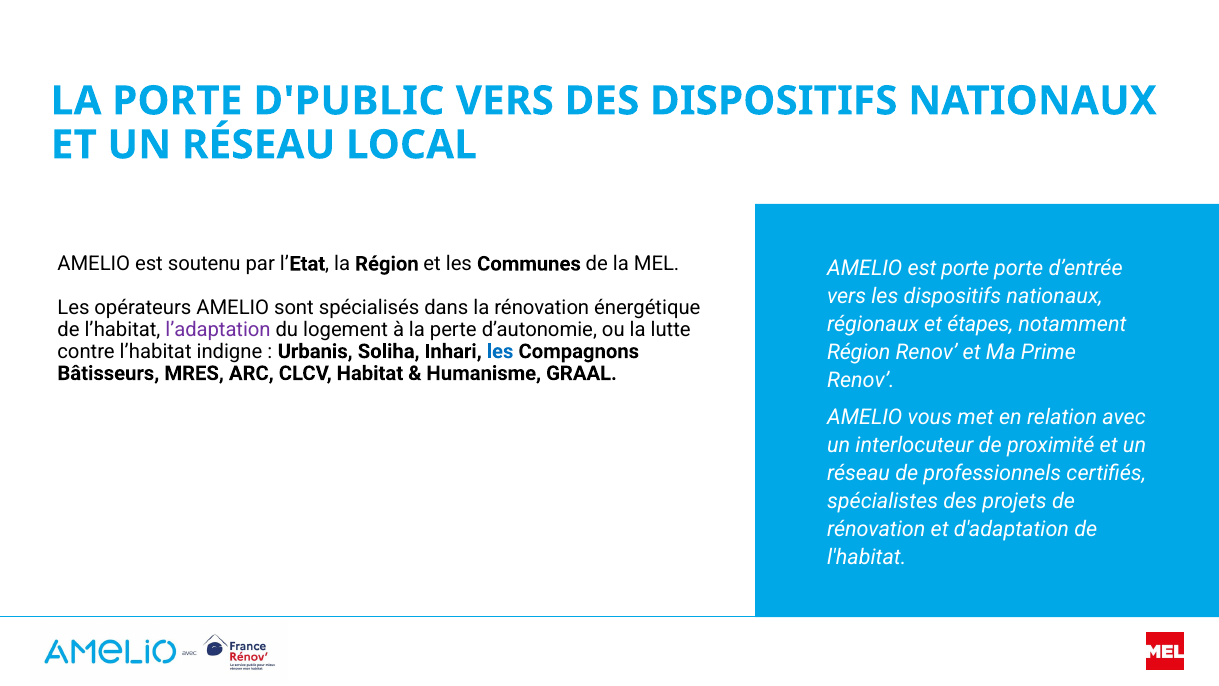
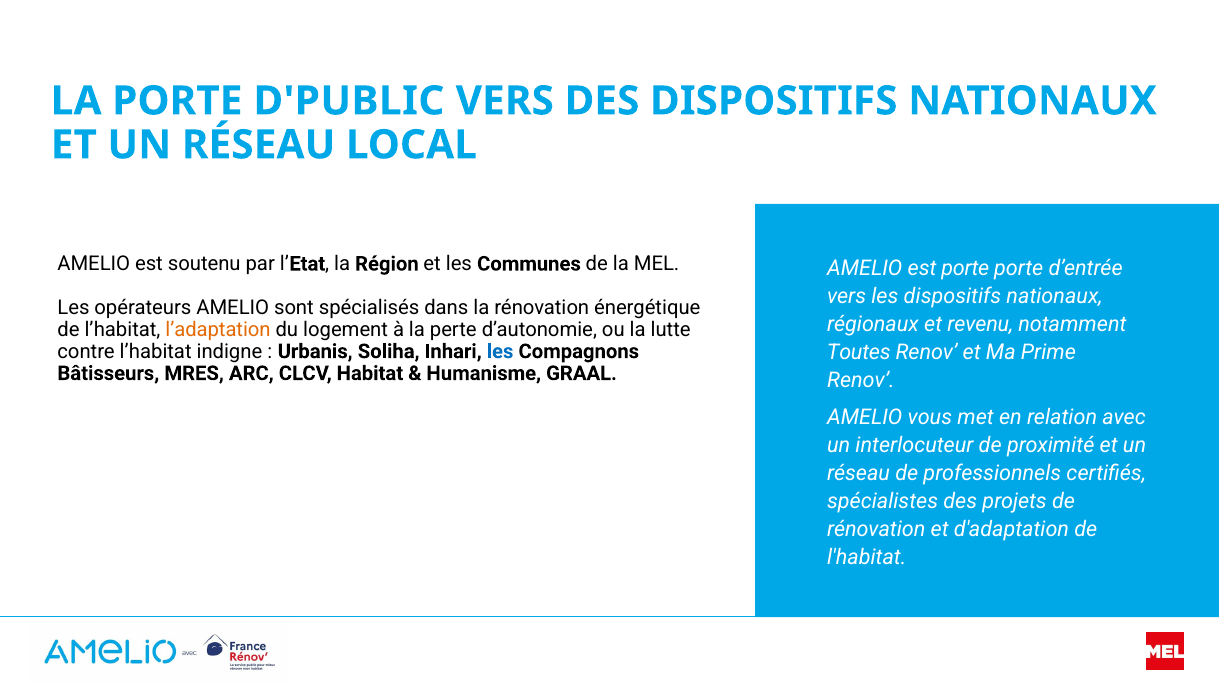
étapes: étapes -> revenu (980, 324)
l’adaptation colour: purple -> orange (218, 329)
Région: Région -> Toutes (859, 352)
